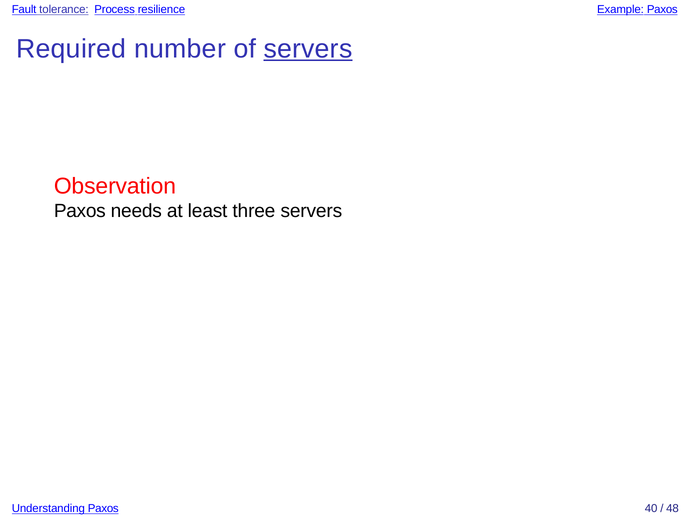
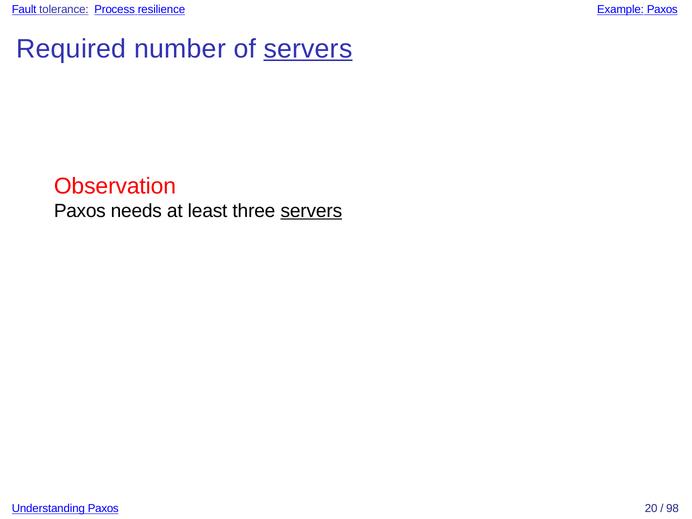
servers underline: none -> present (311, 211)
40: 40 -> 20 (651, 509)
48: 48 -> 98 (672, 509)
